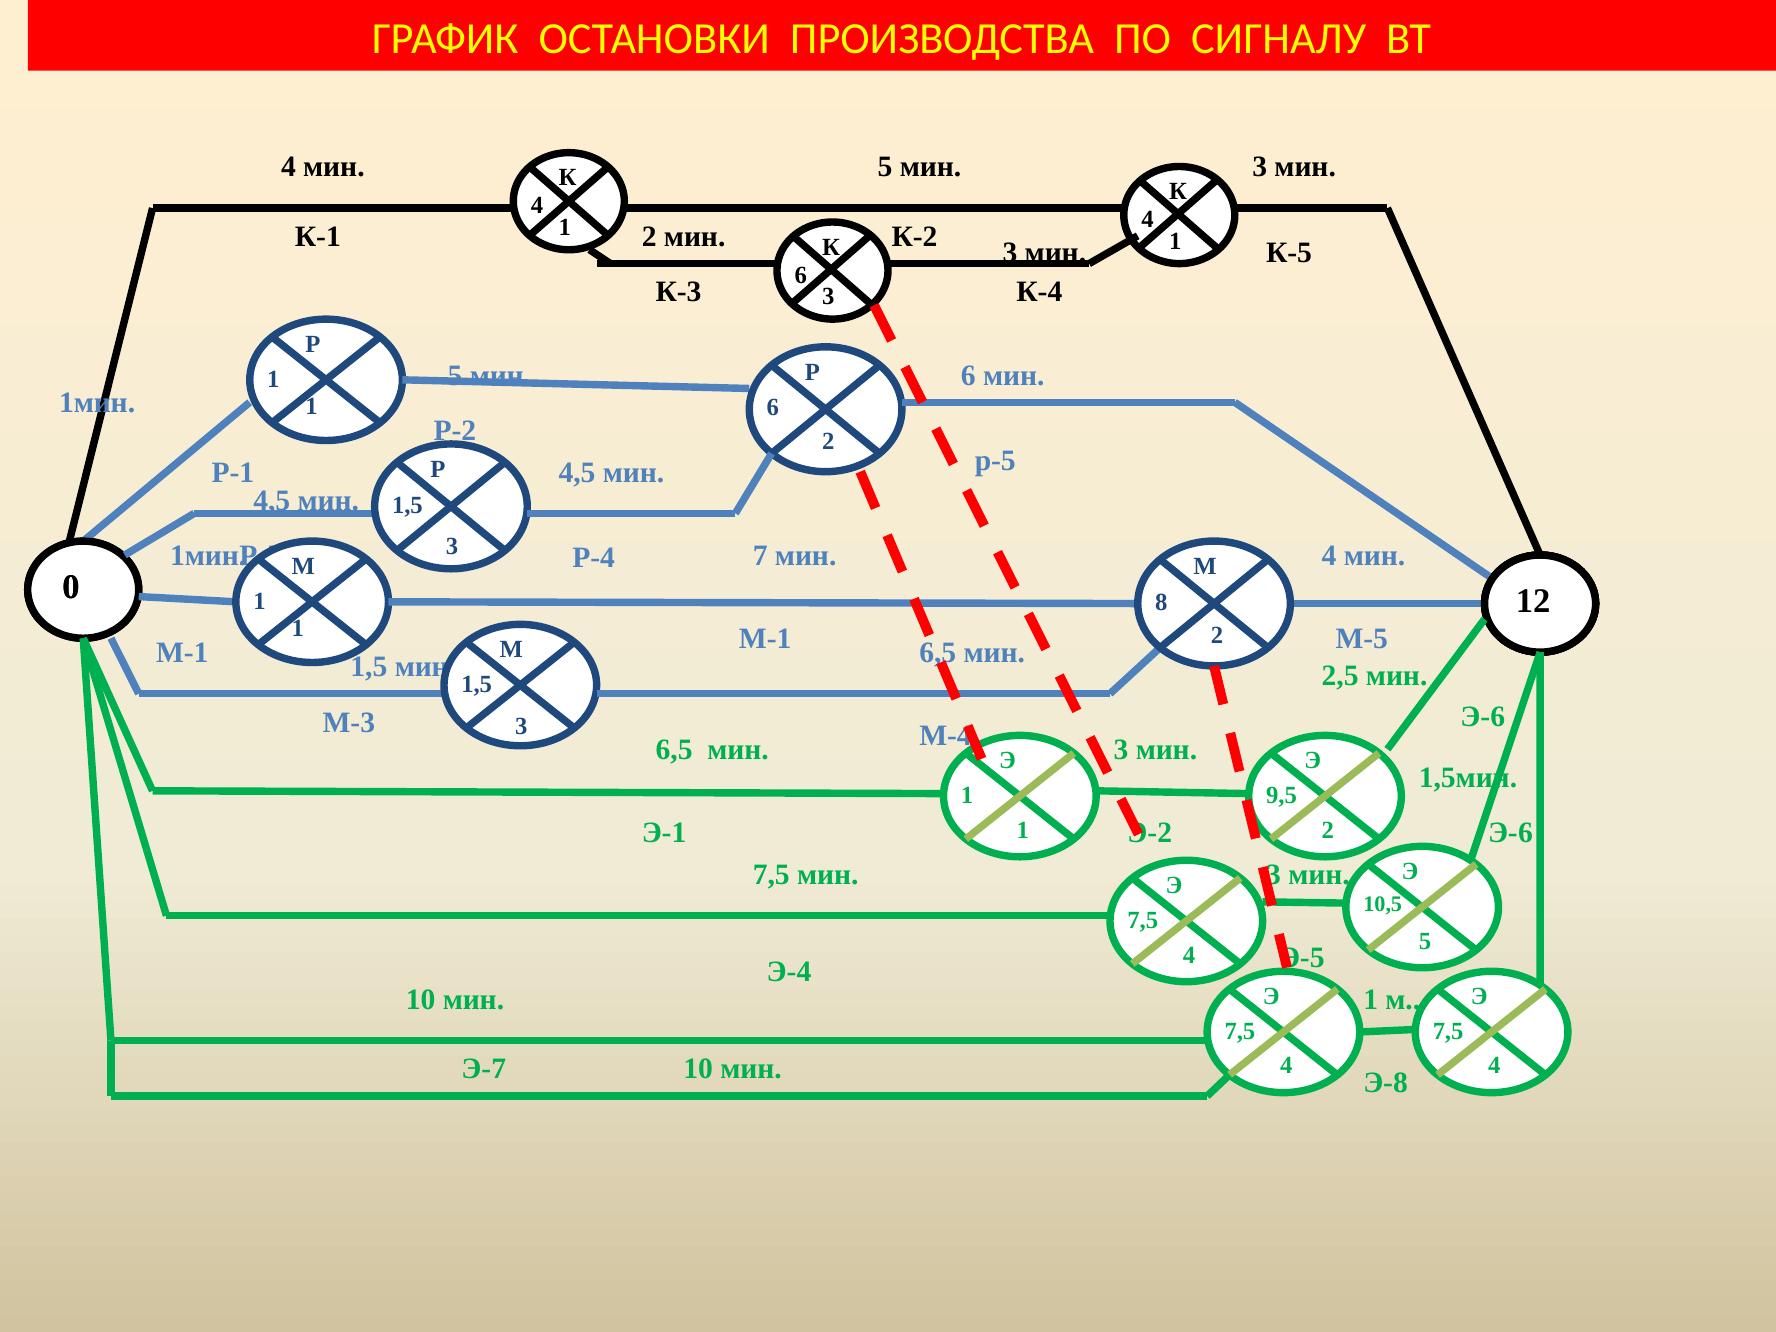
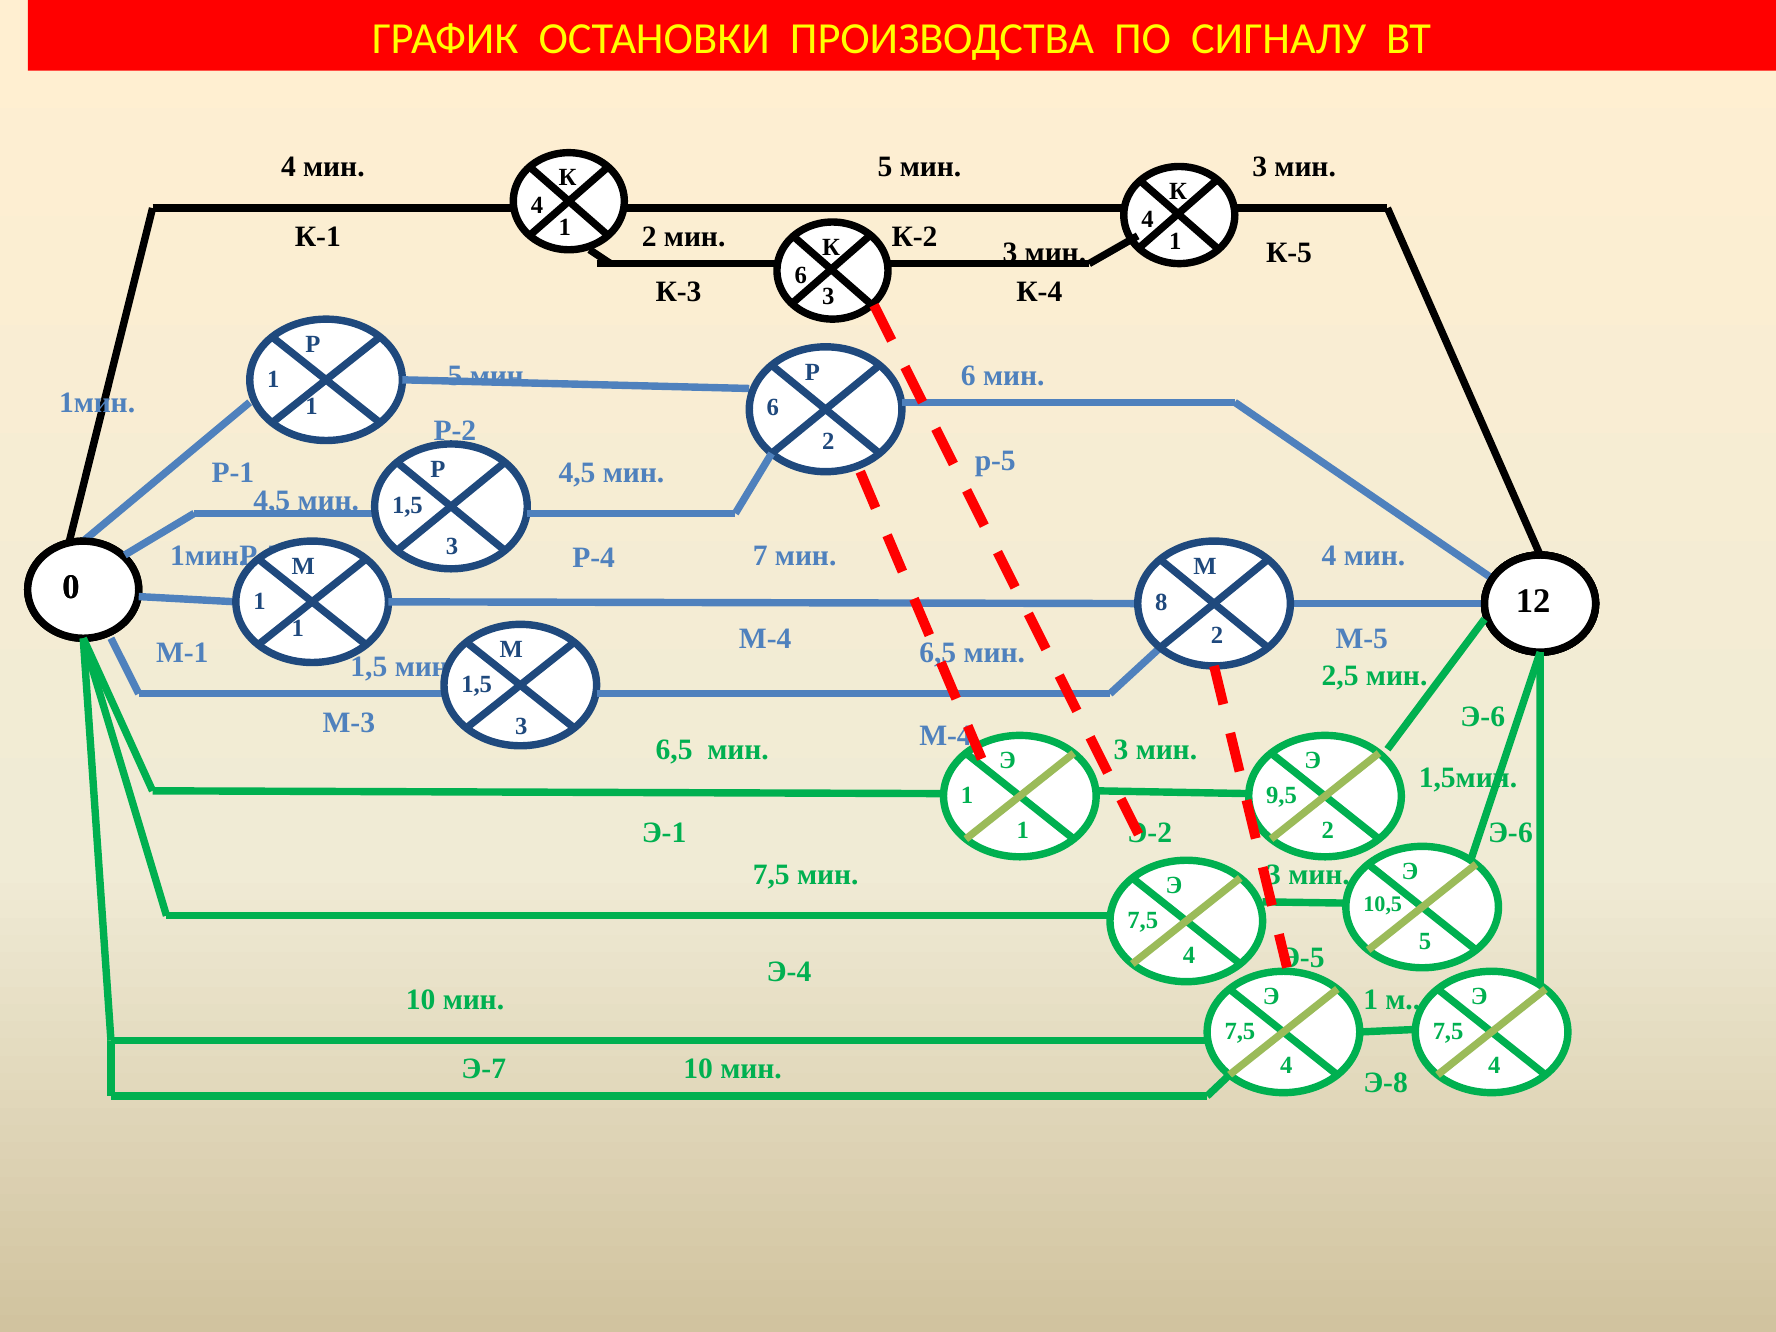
М-1: М-1 -> М-4 (765, 639)
